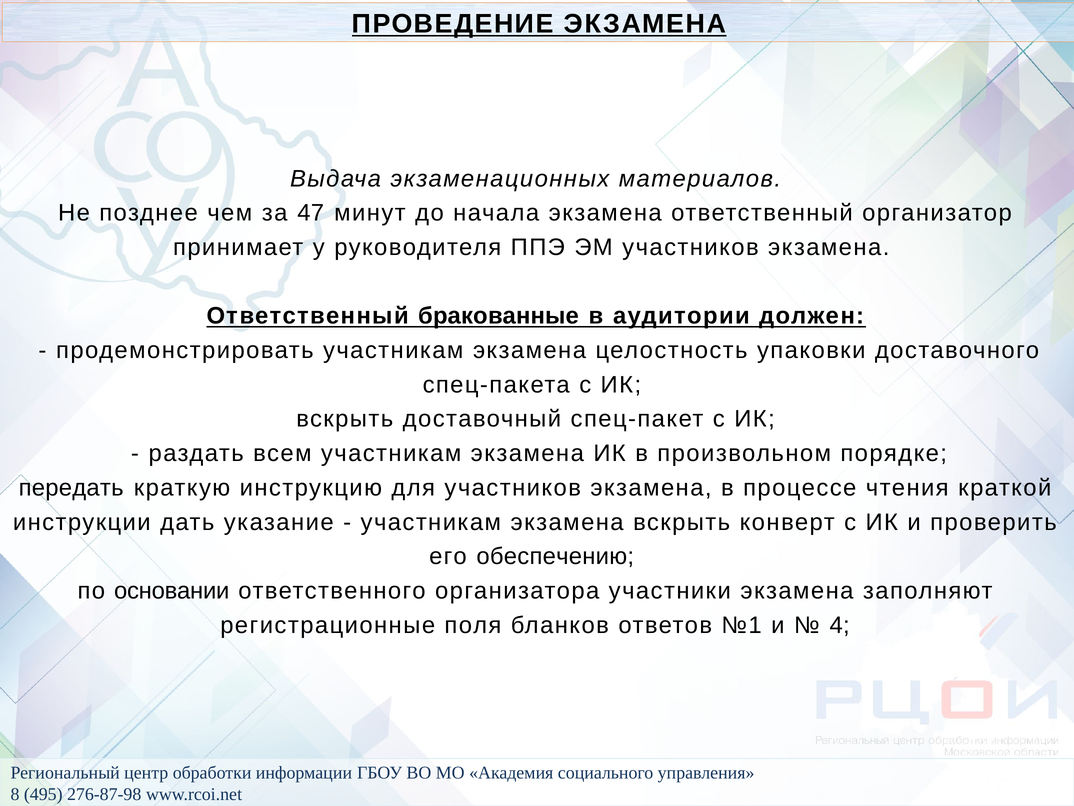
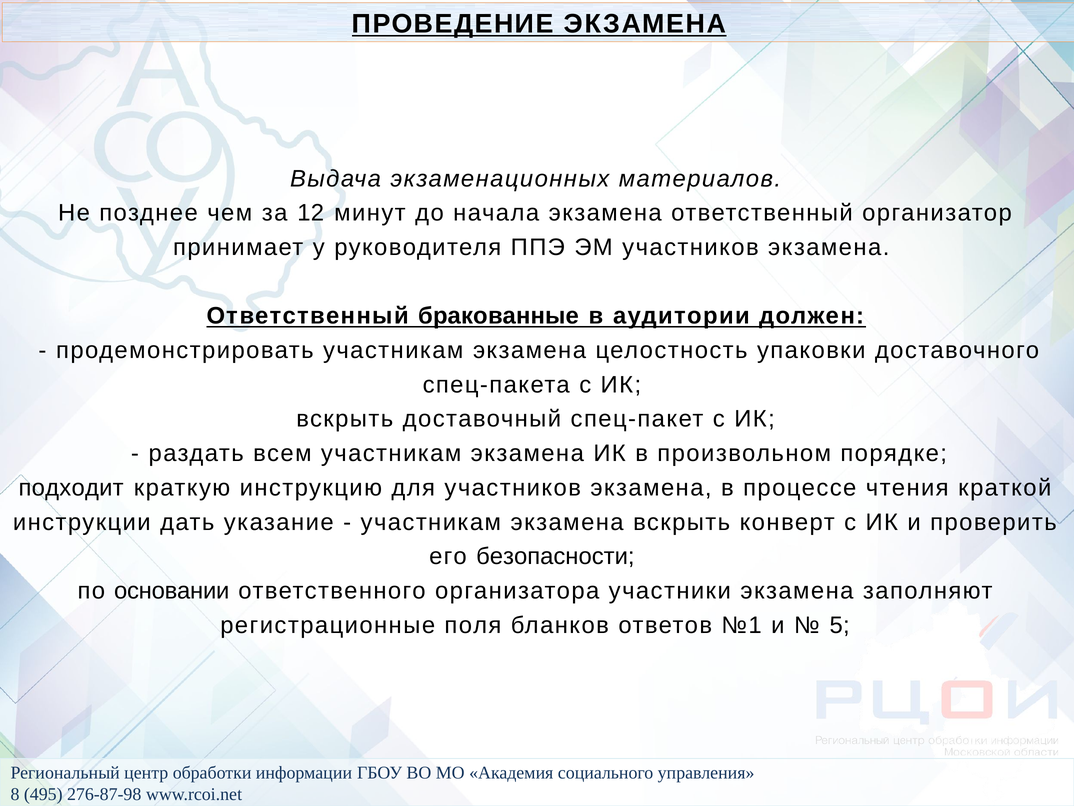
47: 47 -> 12 (311, 213)
передать: передать -> подходит (71, 488)
обеспечению: обеспечению -> безопасности (555, 556)
4: 4 -> 5 (840, 625)
